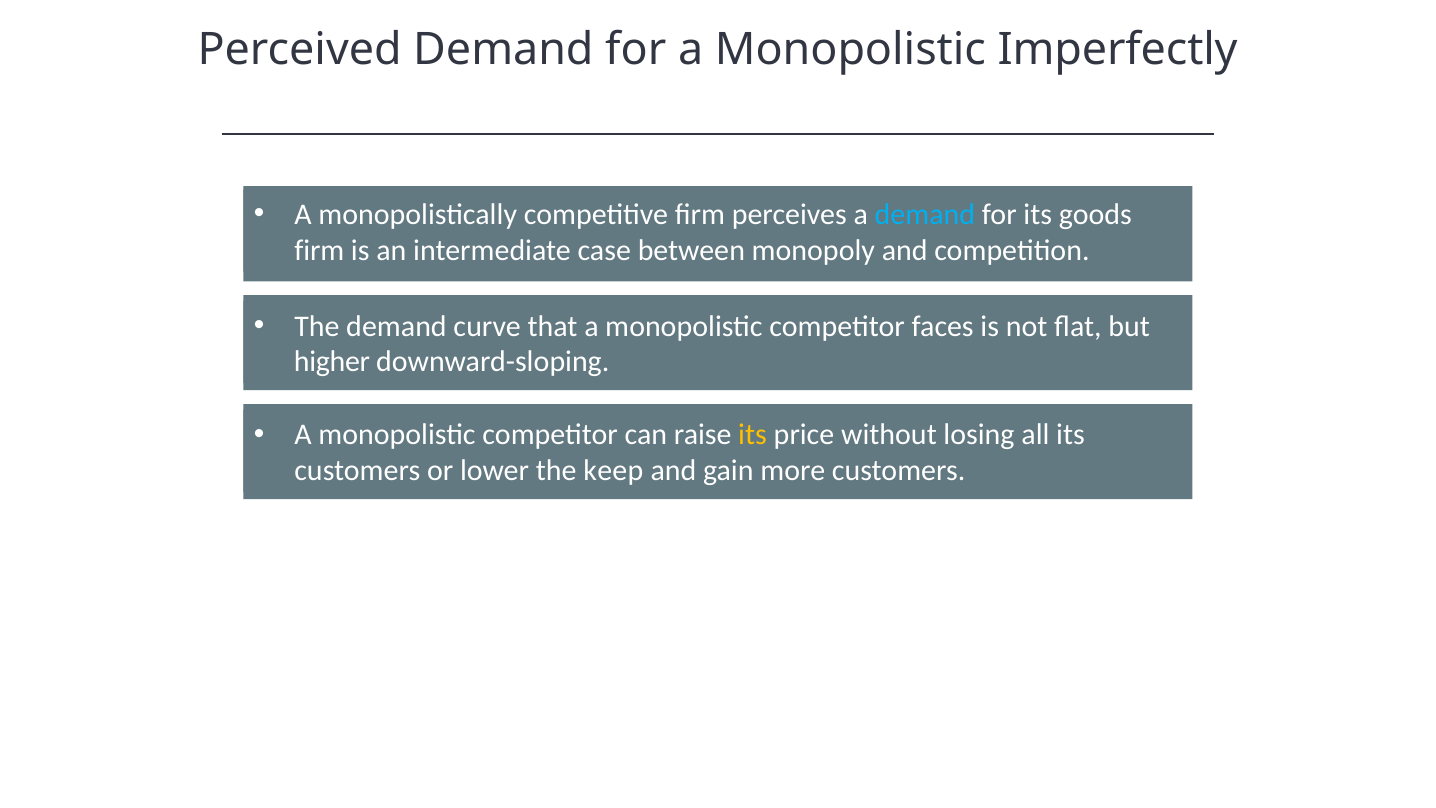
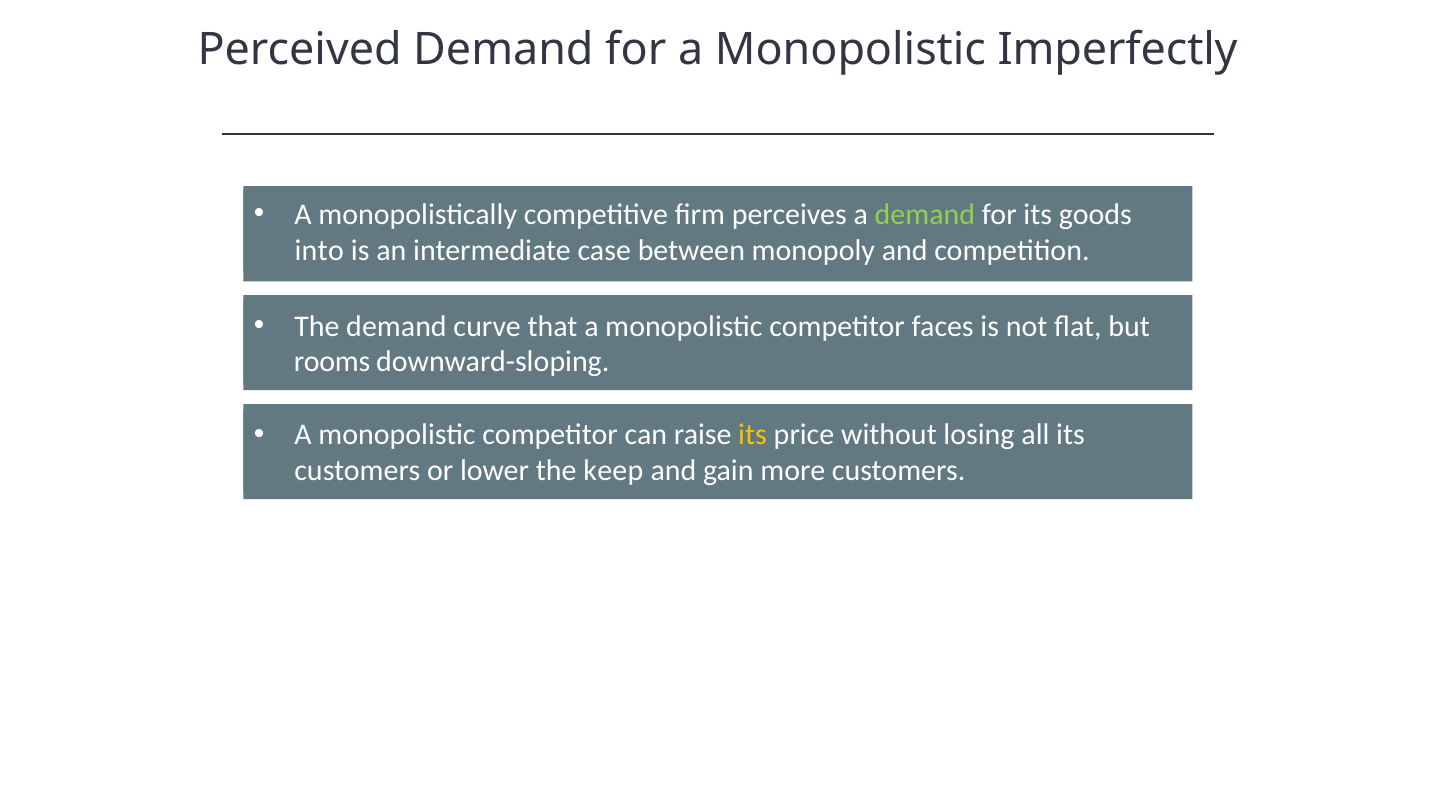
demand colour: light blue -> light green (925, 215)
firm: firm -> into (319, 251)
higher: higher -> rooms (332, 362)
